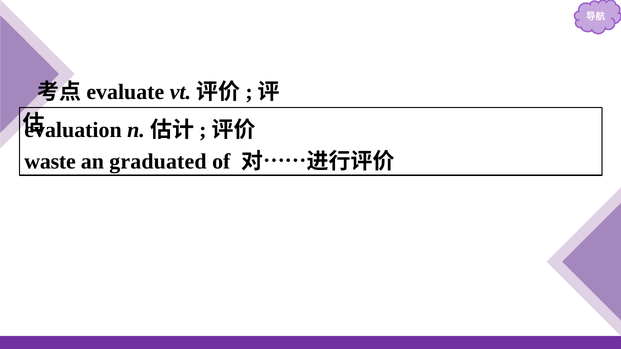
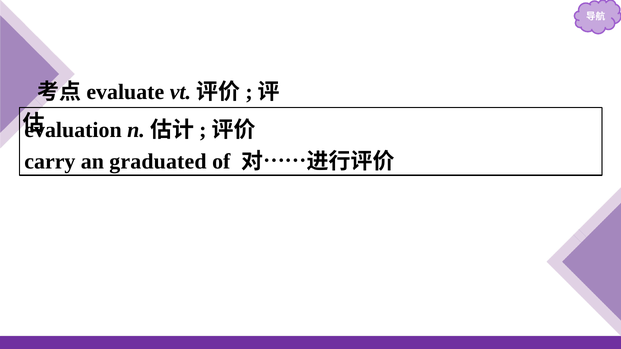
waste: waste -> carry (50, 161)
